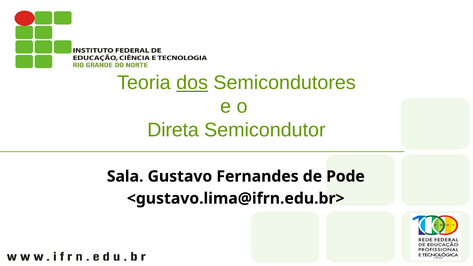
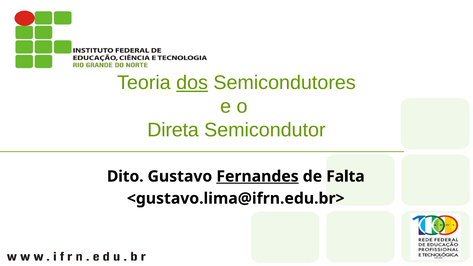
Sala: Sala -> Dito (125, 176)
Fernandes underline: none -> present (257, 176)
Pode: Pode -> Falta (345, 176)
